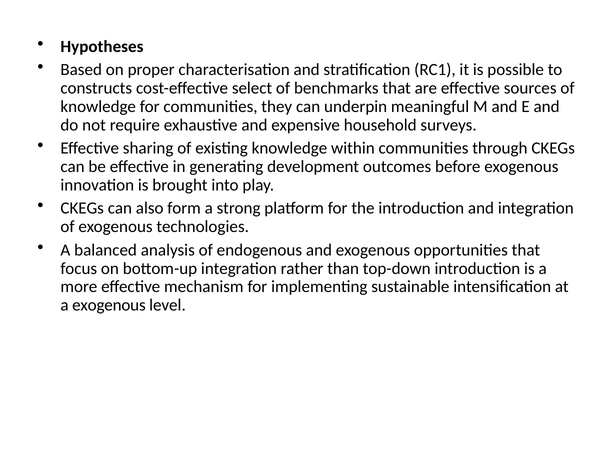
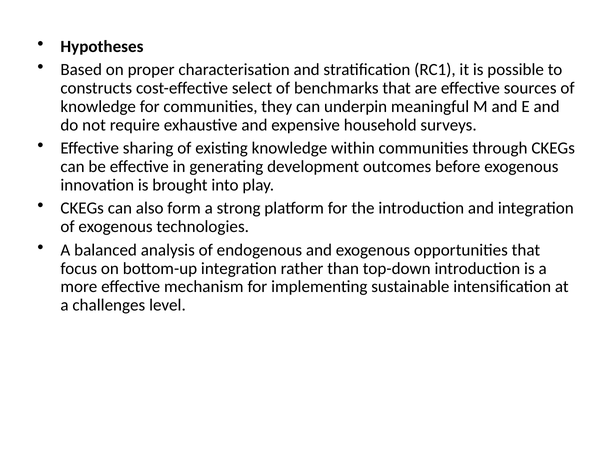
a exogenous: exogenous -> challenges (109, 305)
